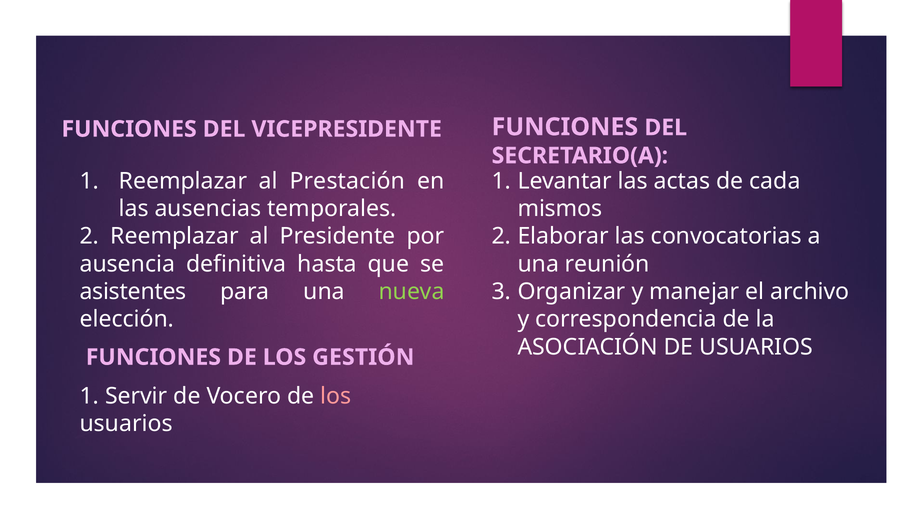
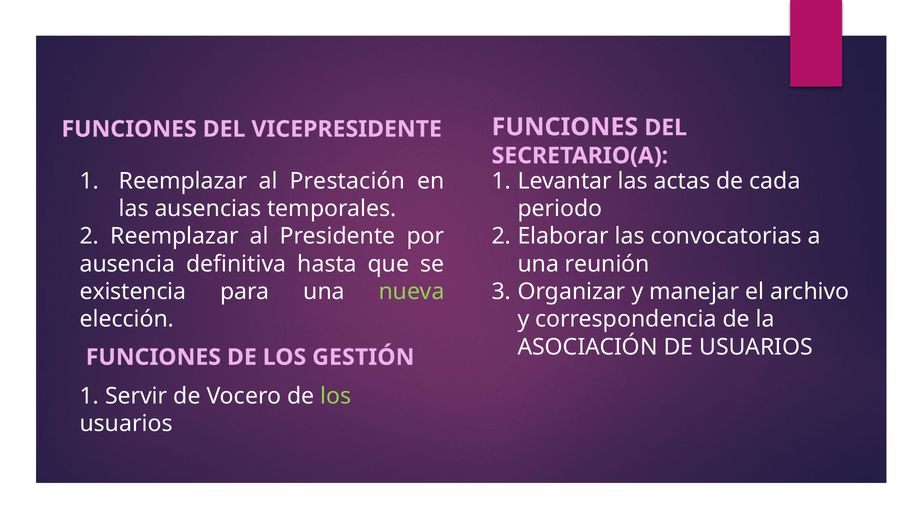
mismos: mismos -> periodo (560, 209)
asistentes: asistentes -> existencia (133, 292)
los colour: pink -> light green (336, 396)
